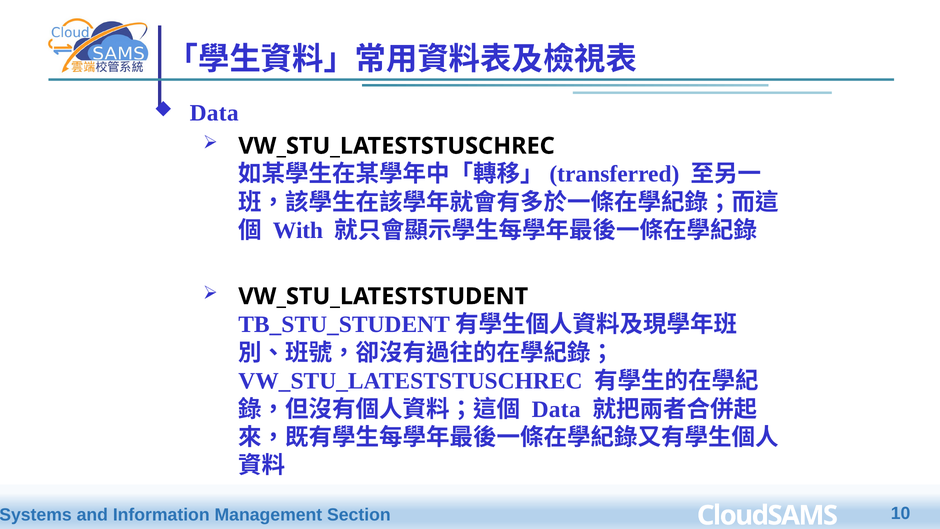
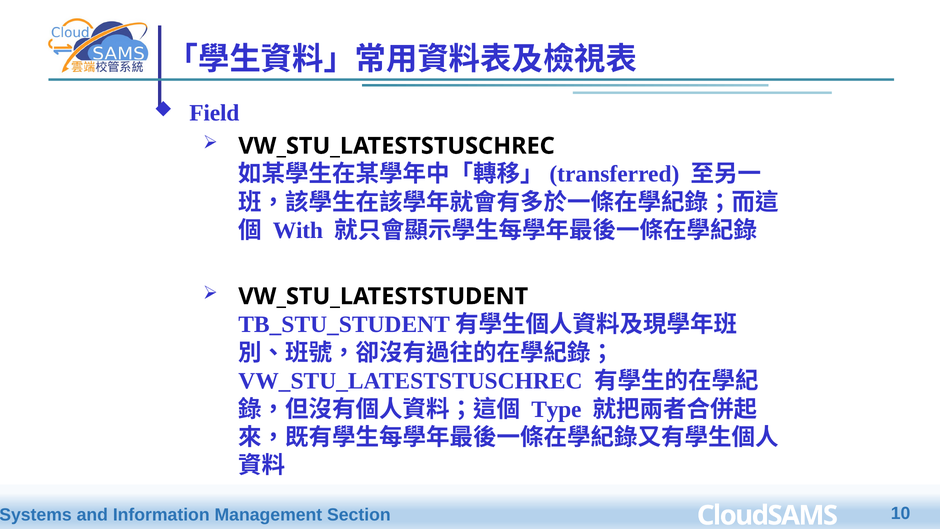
Data: Data -> Field (214, 113)
Data: Data -> Type (556, 409)
